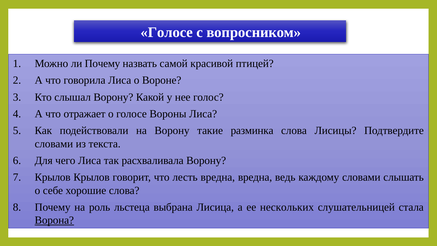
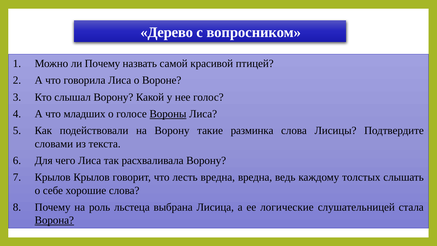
Голосе: Голосе -> Дерево (167, 32)
отражает: отражает -> младших (85, 114)
Вороны underline: none -> present (168, 114)
каждому словами: словами -> толстых (361, 177)
нескольких: нескольких -> логические (287, 207)
